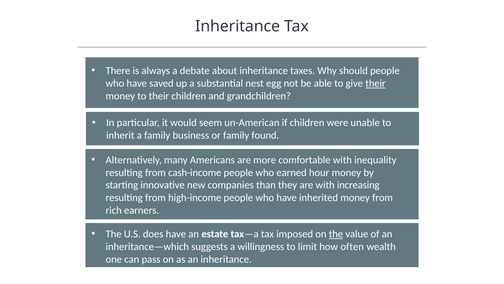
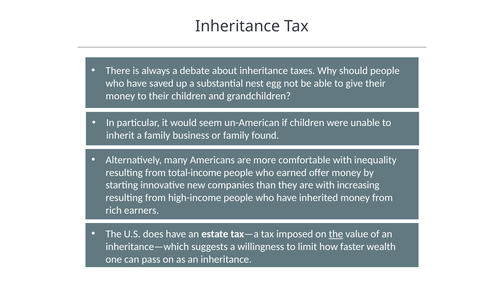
their underline: present -> none (375, 83)
cash-income: cash-income -> total-income (195, 172)
hour: hour -> offer (319, 172)
often: often -> faster (352, 246)
